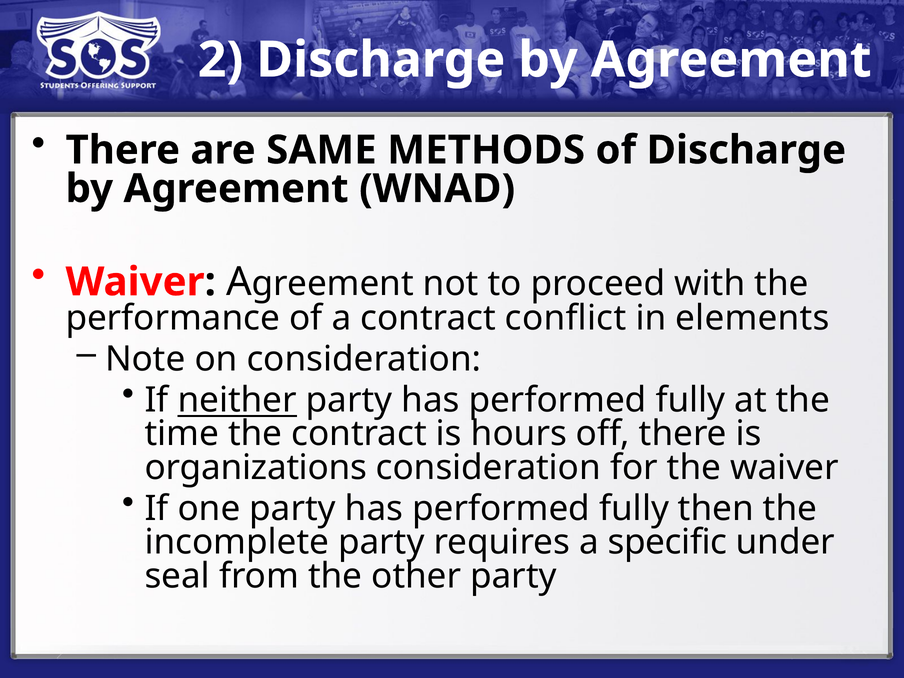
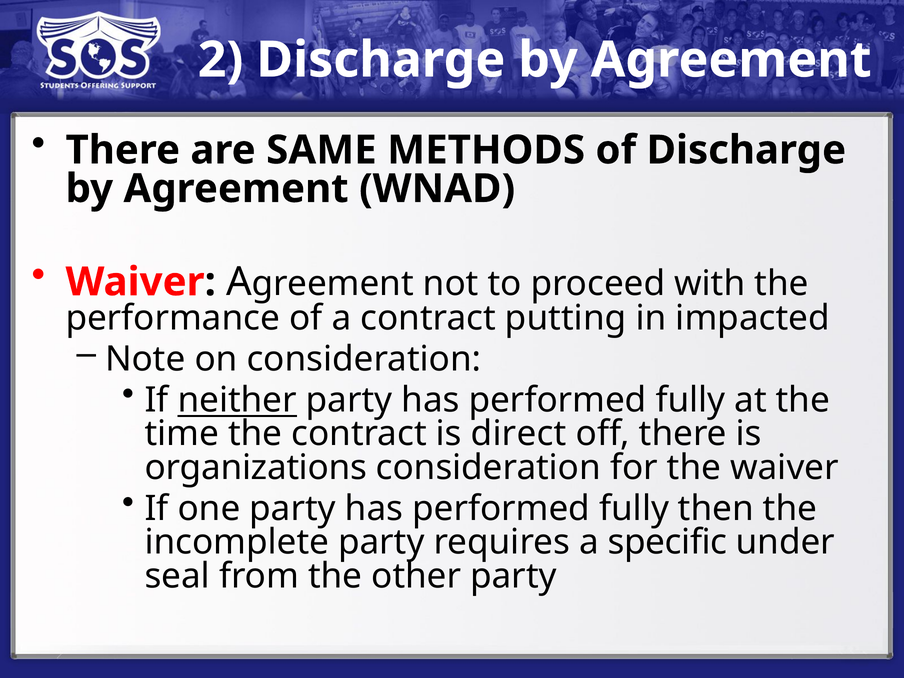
conflict: conflict -> putting (566, 318)
elements: elements -> impacted (753, 318)
hours: hours -> direct (519, 434)
